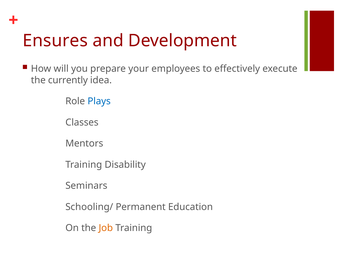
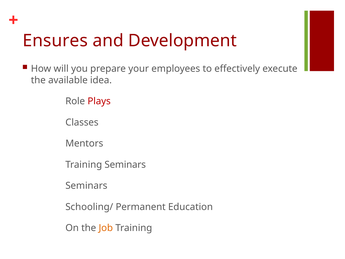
currently: currently -> available (68, 80)
Plays colour: blue -> red (99, 101)
Training Disability: Disability -> Seminars (125, 164)
